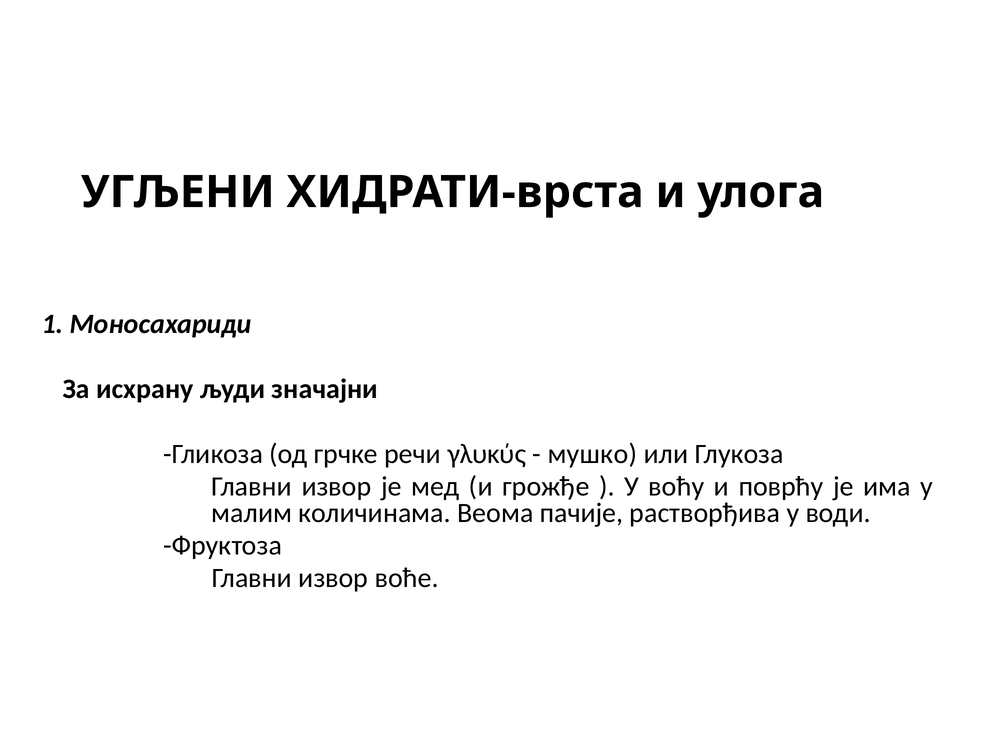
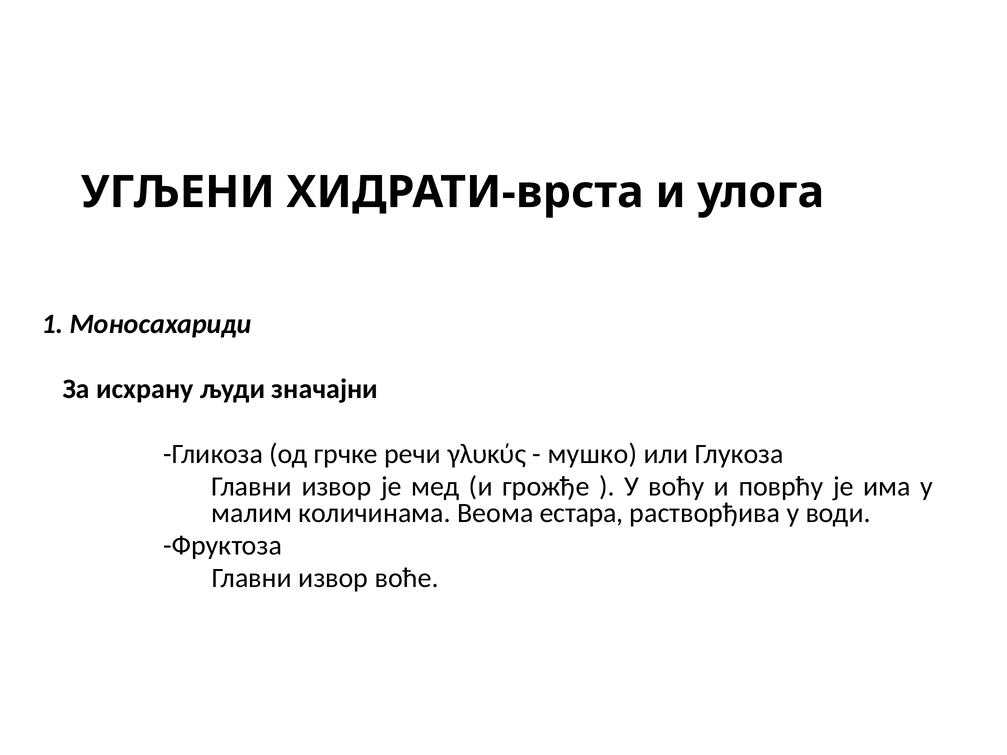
пачије: пачије -> естара (582, 513)
